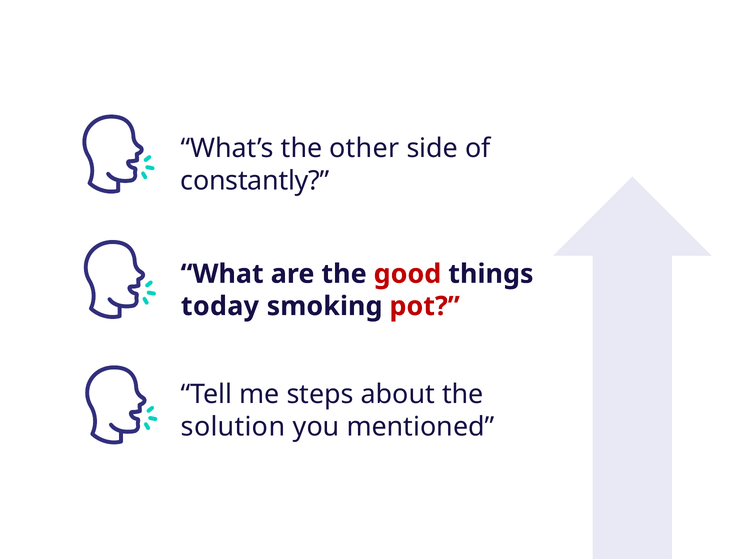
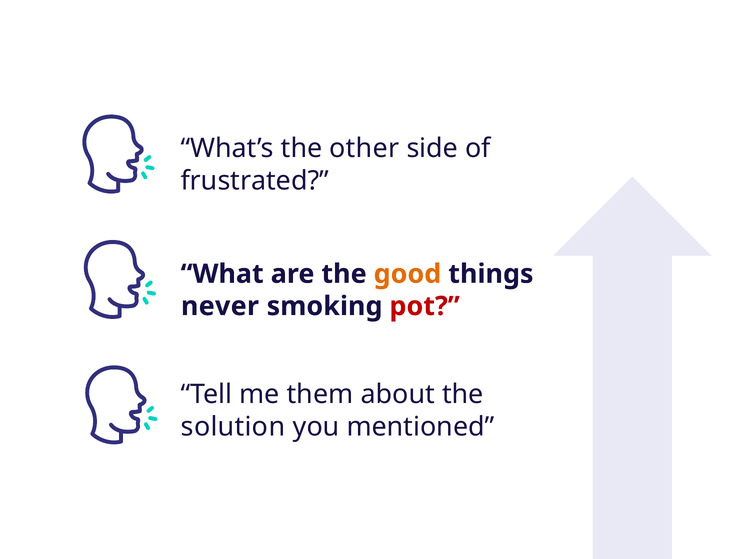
constantly: constantly -> frustrated (255, 181)
good colour: red -> orange (407, 274)
today: today -> never (220, 306)
steps: steps -> them (320, 394)
